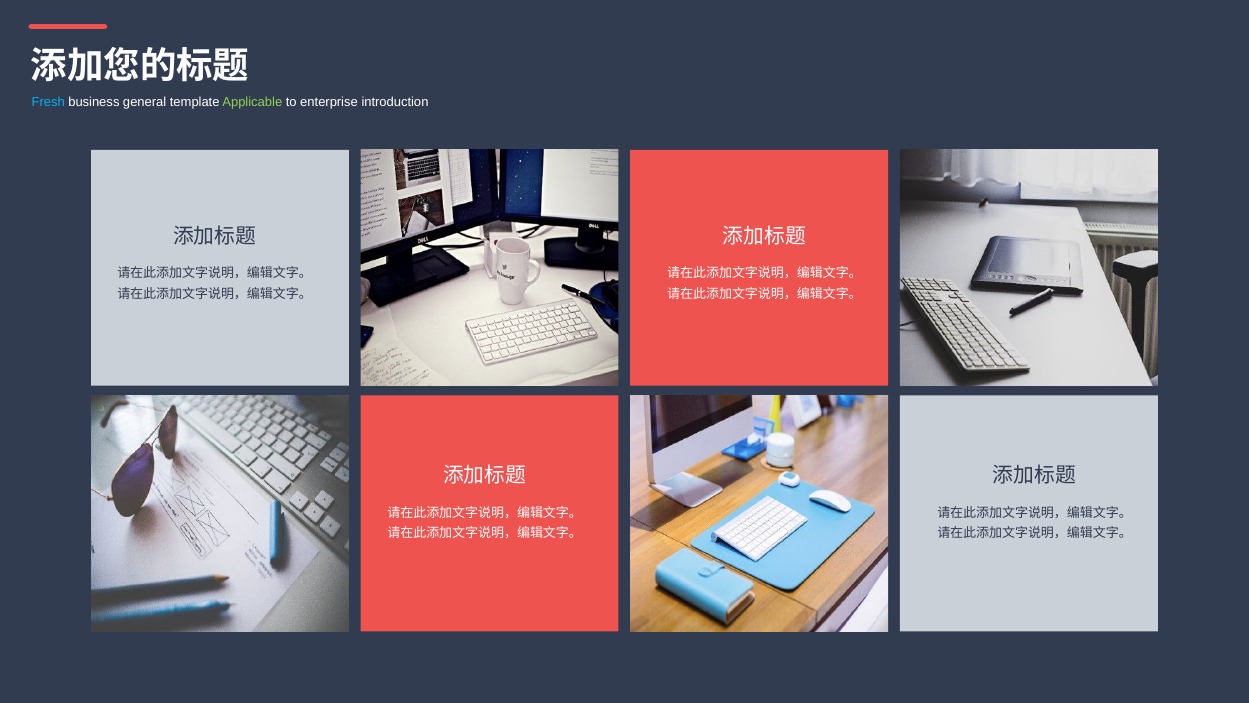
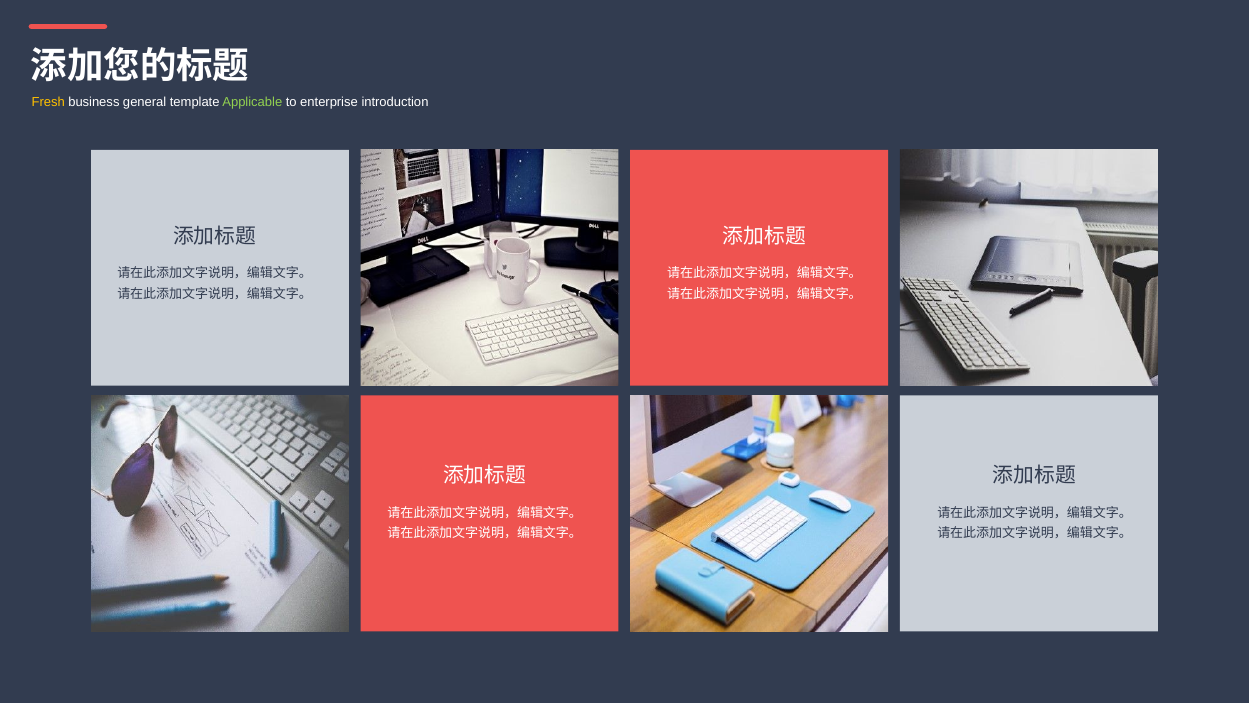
Fresh colour: light blue -> yellow (48, 102)
